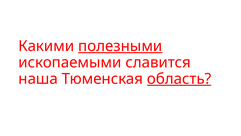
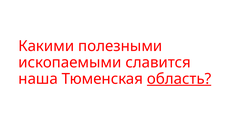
полезными underline: present -> none (120, 46)
